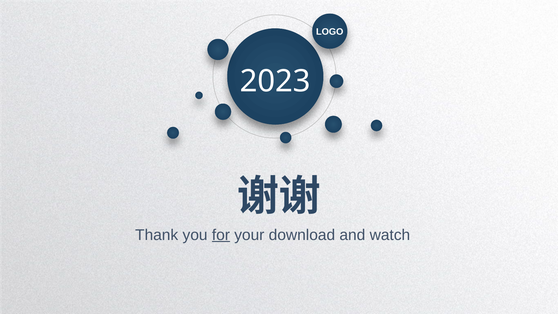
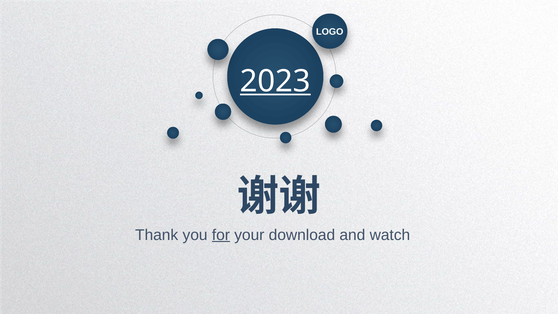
2023 underline: none -> present (275, 81)
